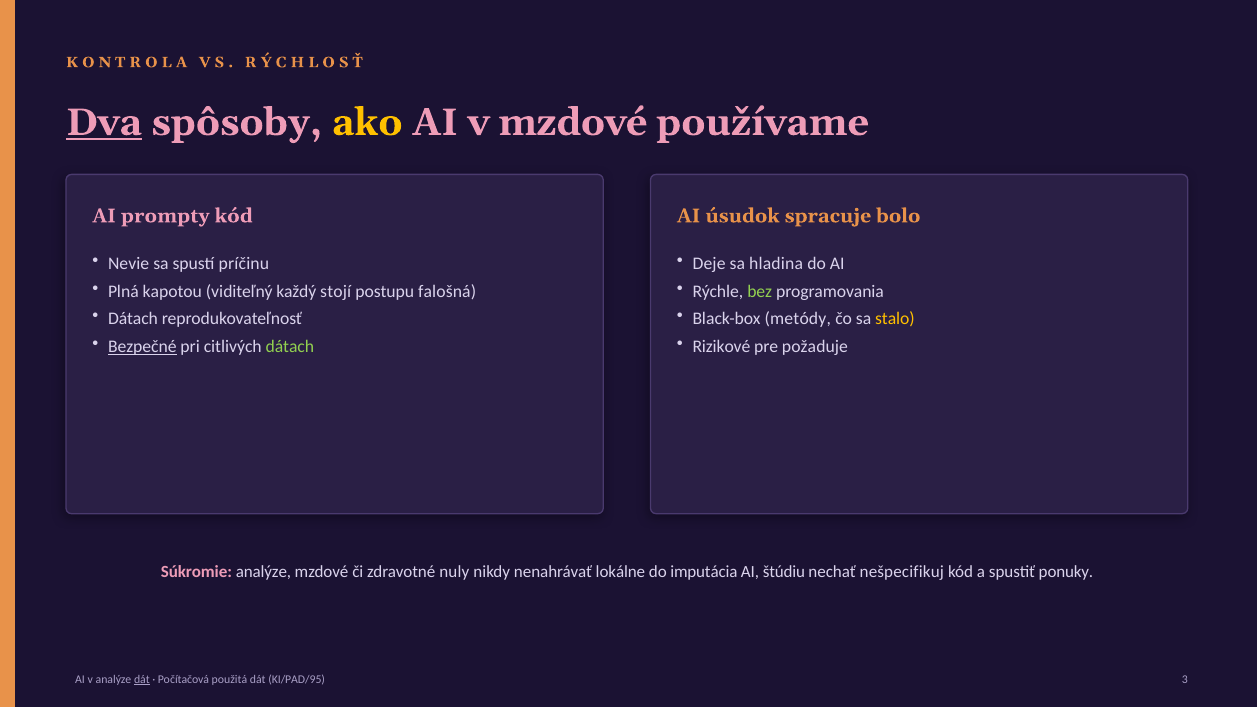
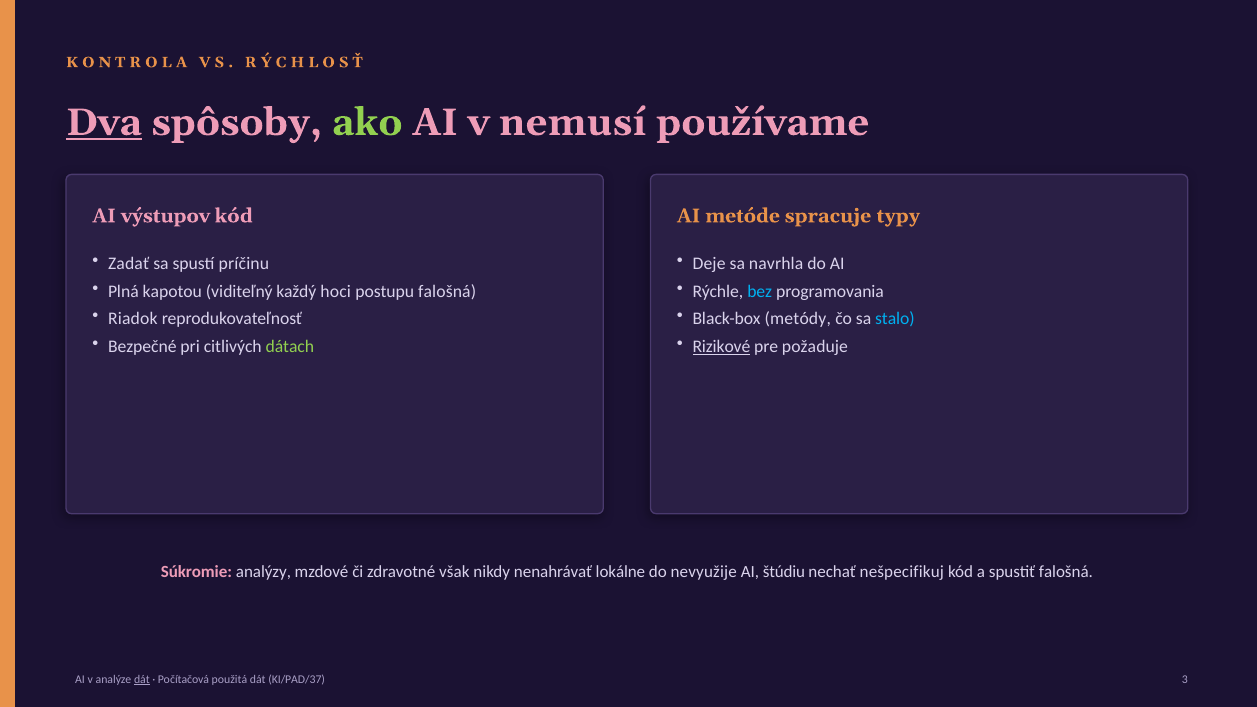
ako colour: yellow -> light green (367, 122)
v mzdové: mzdové -> nemusí (573, 122)
prompty: prompty -> výstupov (165, 216)
úsudok: úsudok -> metóde (743, 216)
bolo: bolo -> typy (898, 216)
Nevie: Nevie -> Zadať (129, 264)
hladina: hladina -> navrhla (776, 264)
stojí: stojí -> hoci (336, 291)
bez colour: light green -> light blue (760, 291)
Dátach: Dátach -> Riadok (133, 319)
stalo colour: yellow -> light blue (895, 319)
Bezpečné underline: present -> none (142, 347)
Rizikové underline: none -> present (721, 347)
Súkromie analýze: analýze -> analýzy (263, 571)
nuly: nuly -> však (454, 571)
imputácia: imputácia -> nevyužije (704, 571)
spustiť ponuky: ponuky -> falošná (1066, 571)
KI/PAD/95: KI/PAD/95 -> KI/PAD/37 (297, 680)
